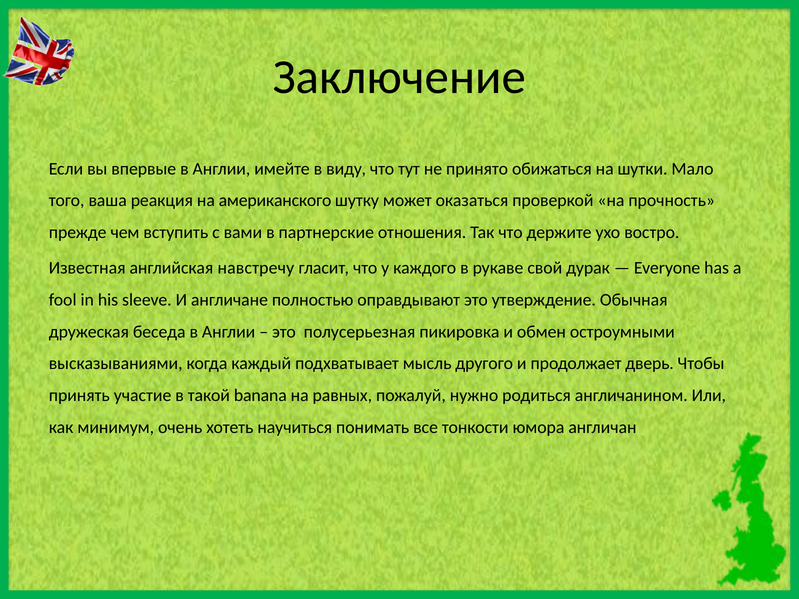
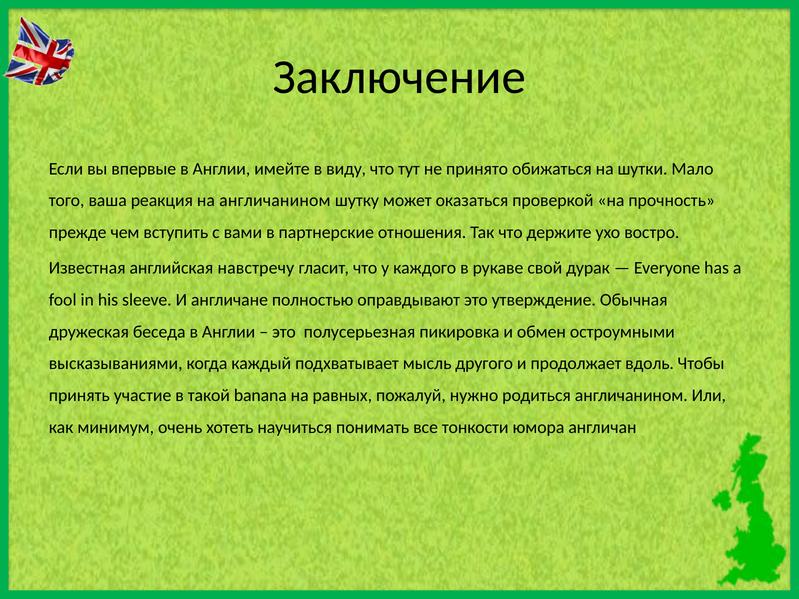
на американского: американского -> англичанином (275, 201)
дверь: дверь -> вдоль (650, 364)
